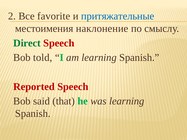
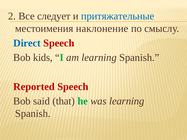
favorite: favorite -> следует (54, 16)
Direct colour: green -> blue (27, 43)
told: told -> kids (43, 58)
